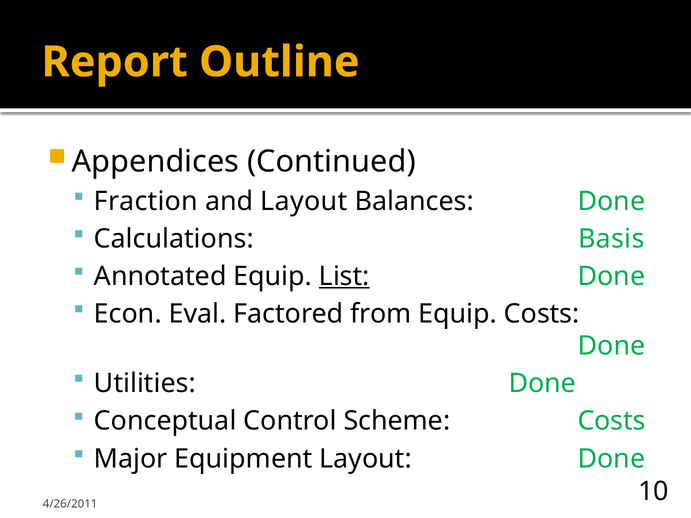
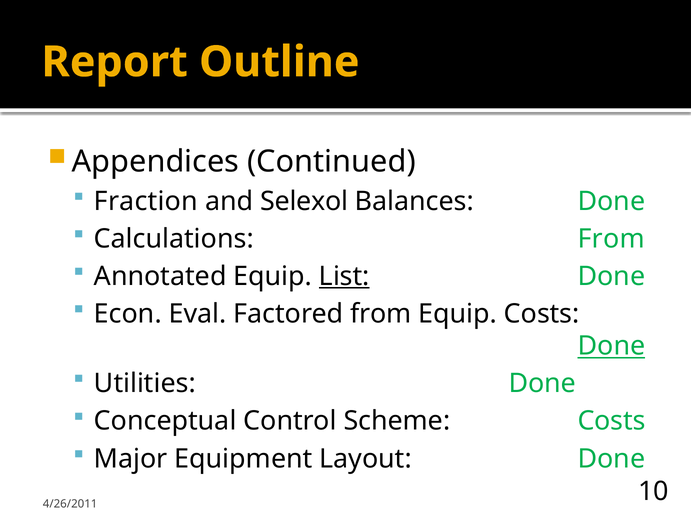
and Layout: Layout -> Selexol (304, 201)
Calculations Basis: Basis -> From (611, 239)
Done underline: none -> present (611, 346)
